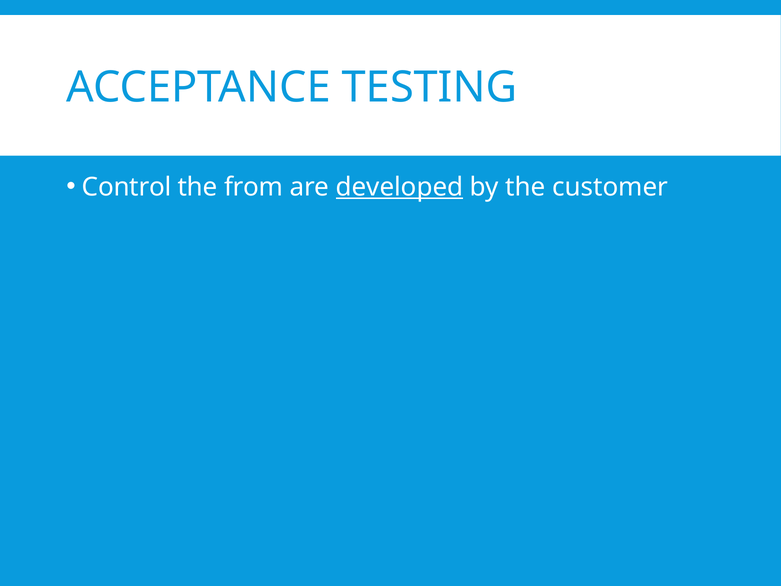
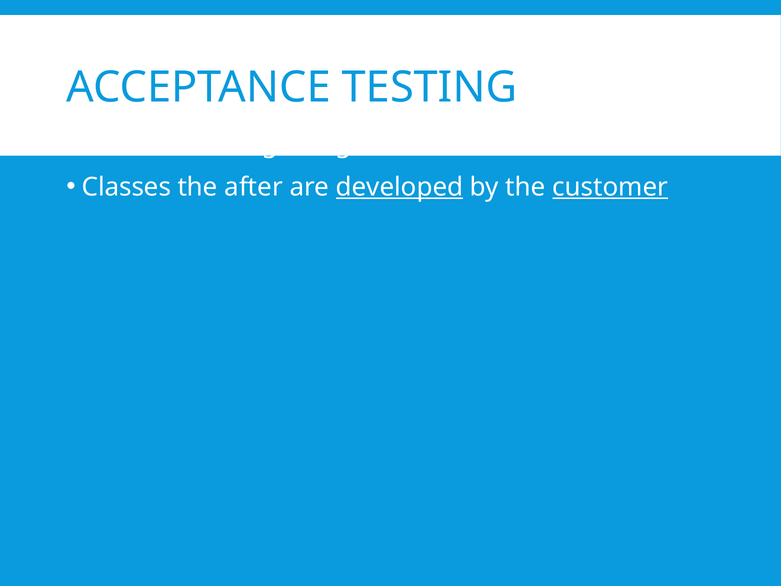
or control: control -> getting (306, 144)
Control: Control -> Classes (126, 187)
from: from -> after (254, 187)
customer underline: none -> present (610, 187)
